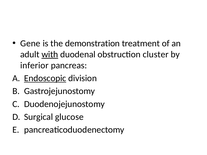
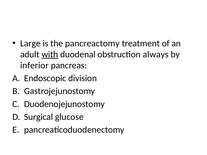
Gene: Gene -> Large (30, 43)
demonstration: demonstration -> pancreactomy (92, 43)
cluster: cluster -> always (156, 54)
Endoscopic underline: present -> none (45, 78)
